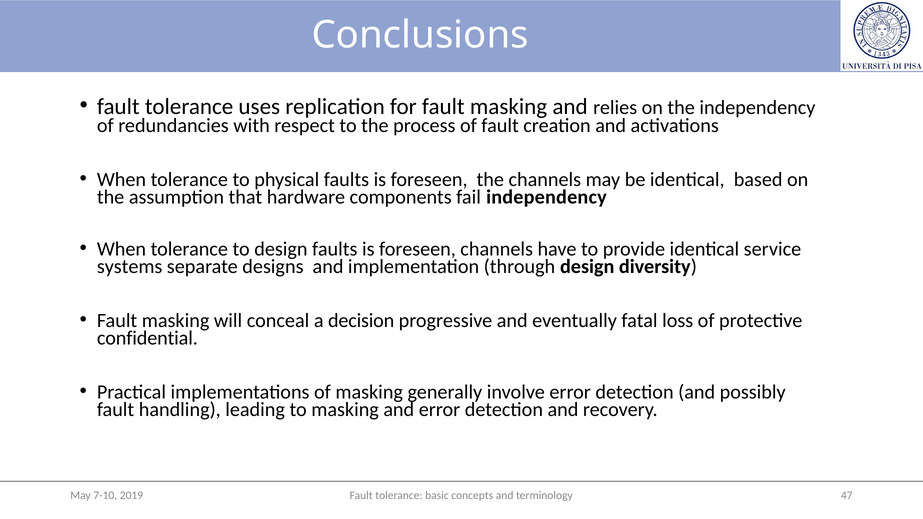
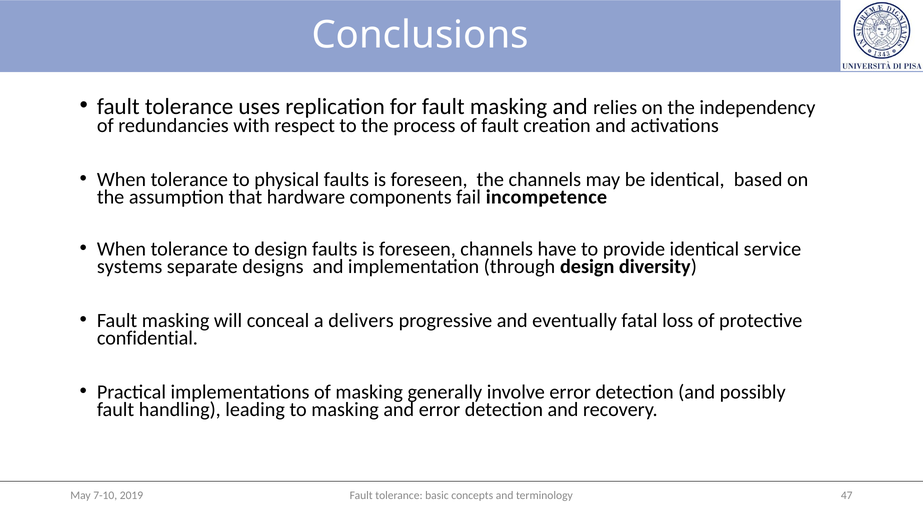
fail independency: independency -> incompetence (546, 197)
decision: decision -> delivers (361, 321)
